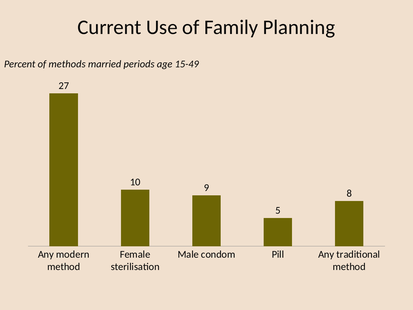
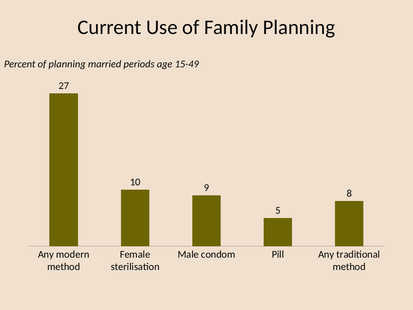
of methods: methods -> planning (67, 64)
